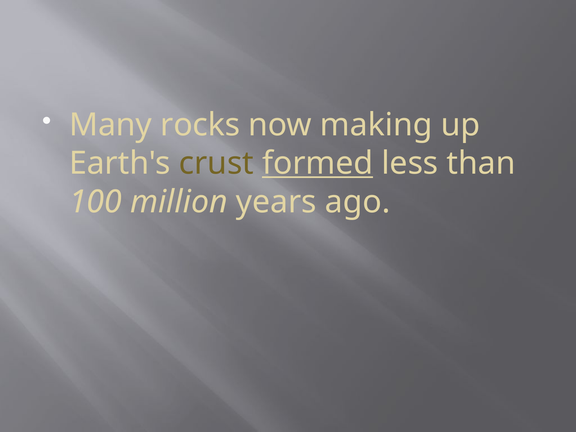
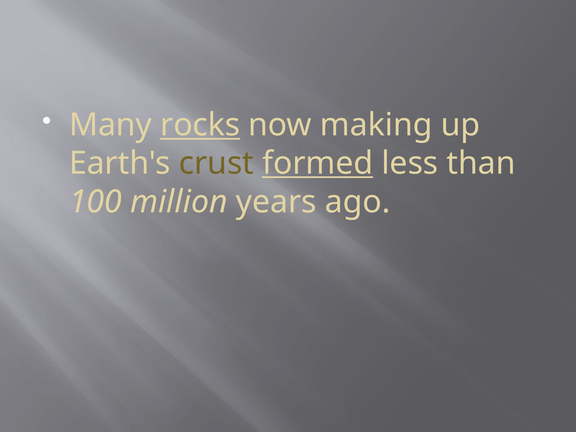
rocks underline: none -> present (200, 125)
